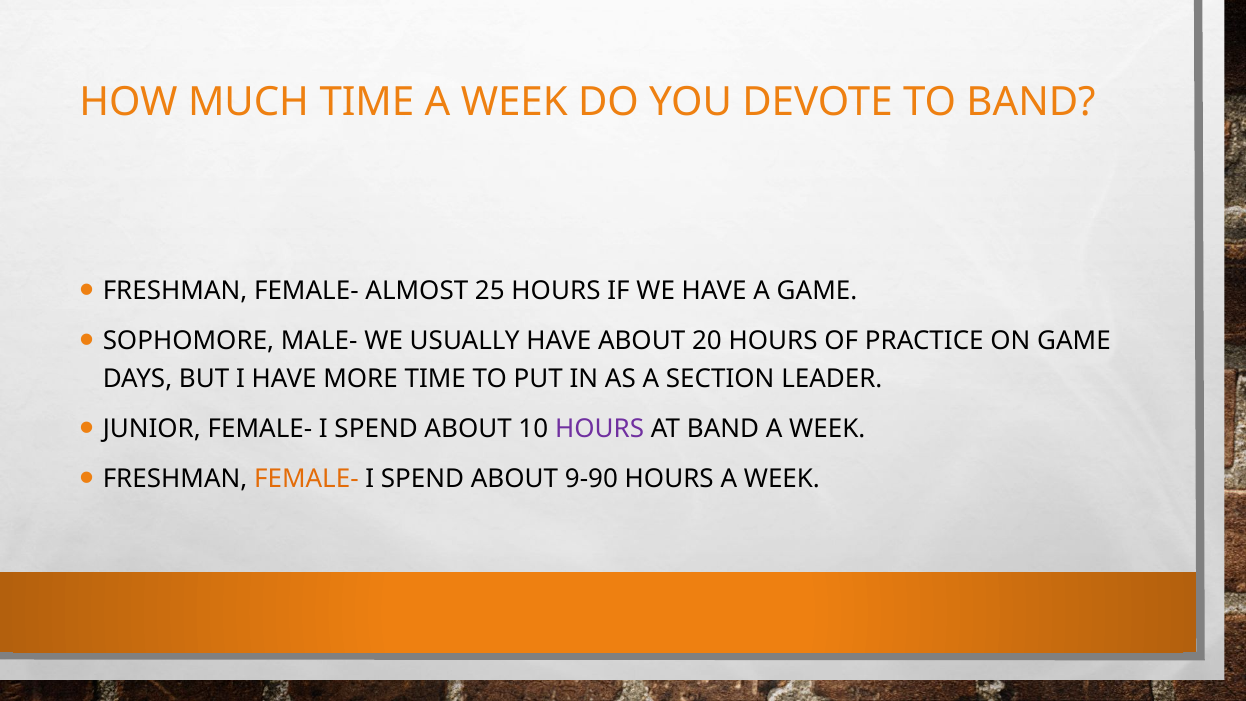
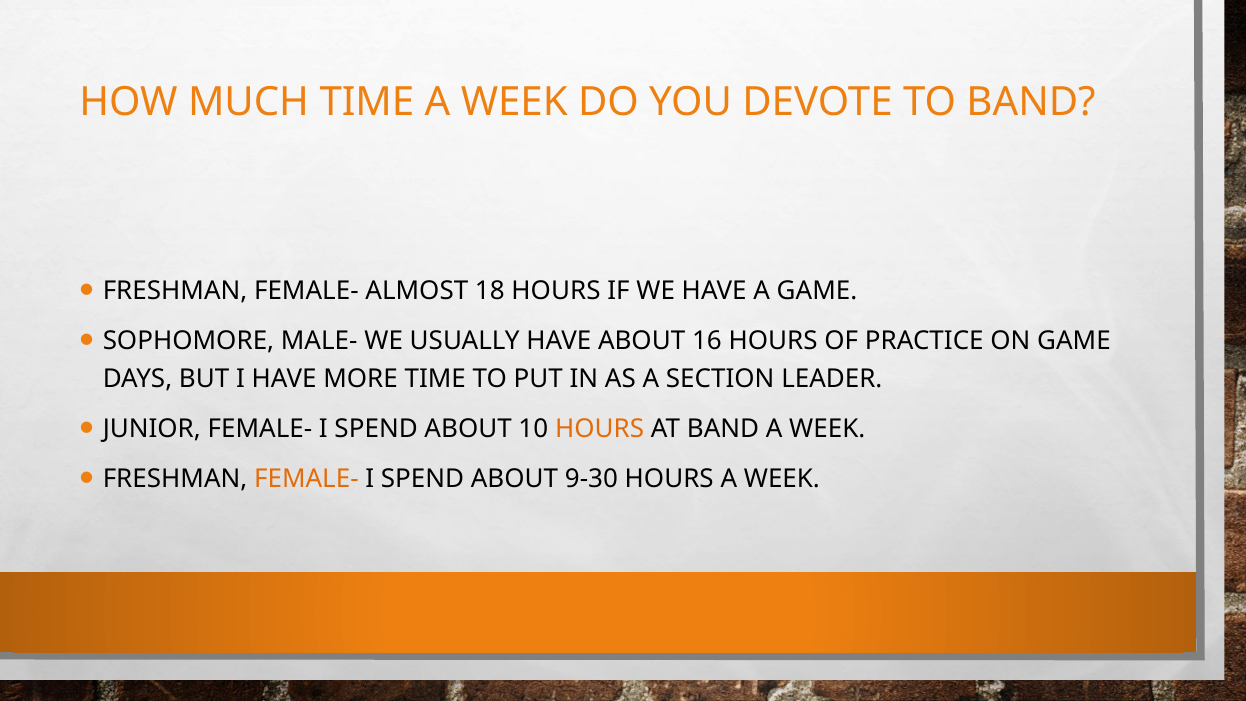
25: 25 -> 18 (490, 291)
20: 20 -> 16 (707, 341)
HOURS colour: purple -> orange (600, 429)
9-90: 9-90 -> 9-30 (591, 479)
